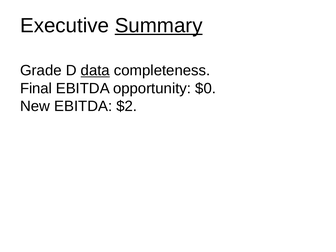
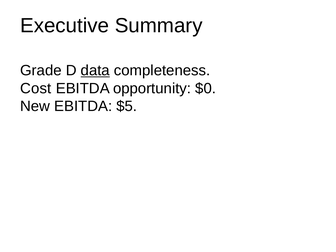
Summary underline: present -> none (159, 26)
Final: Final -> Cost (36, 88)
$2: $2 -> $5 (127, 106)
